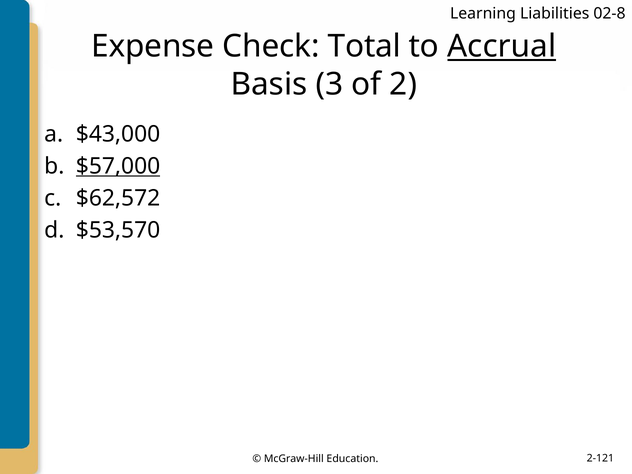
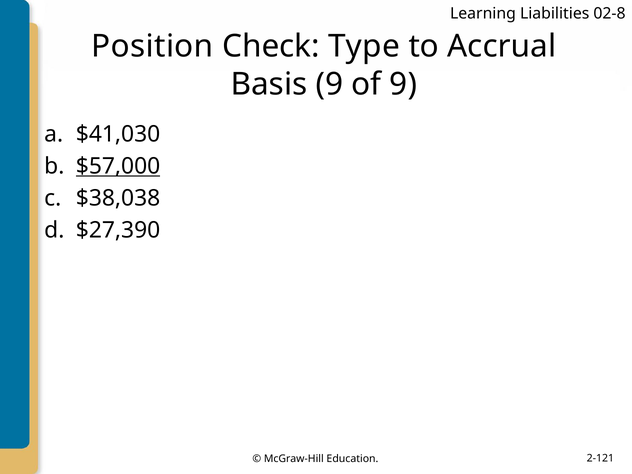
Expense: Expense -> Position (152, 46)
Total: Total -> Type (364, 46)
Accrual underline: present -> none (502, 46)
Basis 3: 3 -> 9 (329, 84)
of 2: 2 -> 9 (403, 84)
$43,000: $43,000 -> $41,030 (118, 134)
$62,572: $62,572 -> $38,038 (118, 198)
$53,570: $53,570 -> $27,390 (118, 230)
